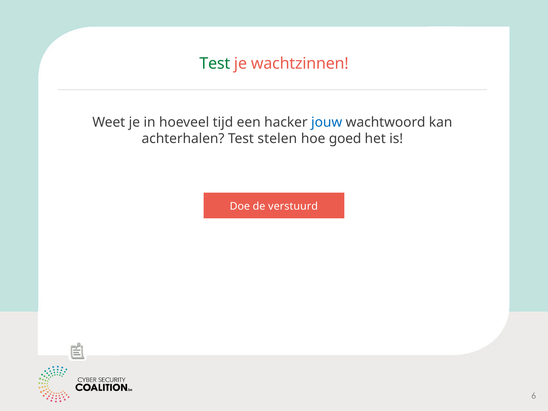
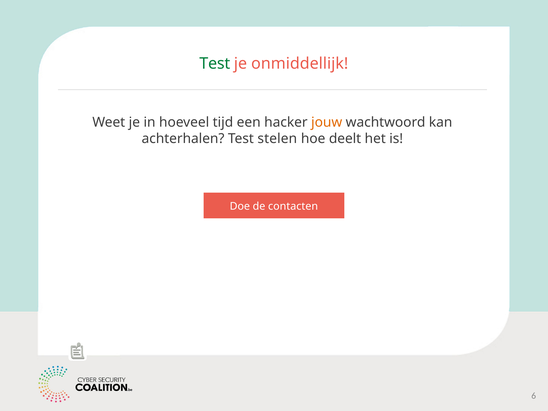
wachtzinnen: wachtzinnen -> onmiddellijk (300, 64)
jouw colour: blue -> orange (327, 122)
goed: goed -> deelt (345, 139)
verstuurd: verstuurd -> contacten (293, 206)
